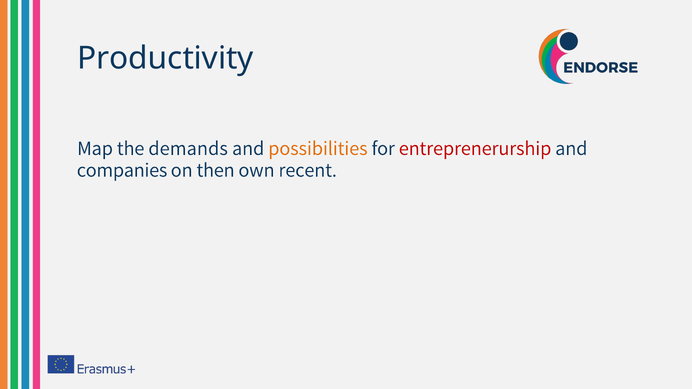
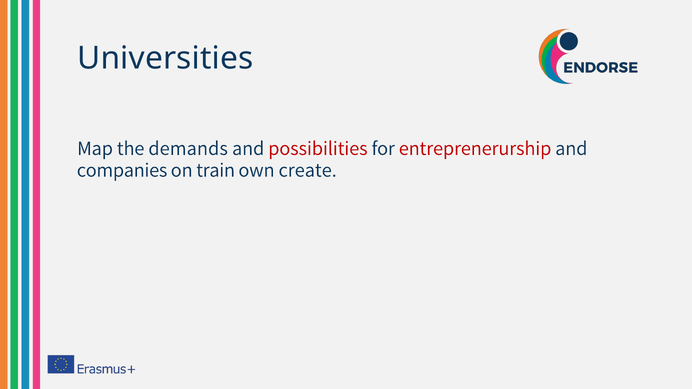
Productivity: Productivity -> Universities (165, 58)
possibilities colour: orange -> red (318, 148)
then: then -> train (216, 170)
recent: recent -> create (308, 170)
